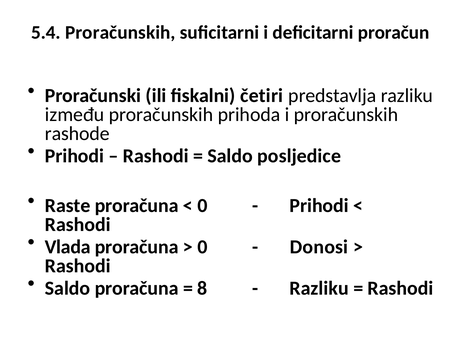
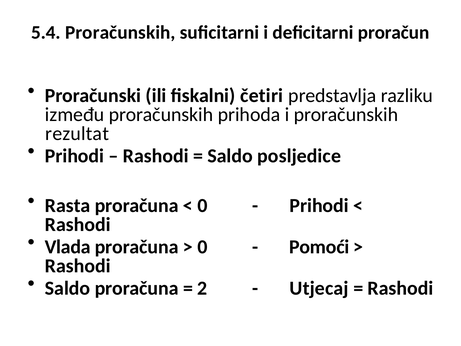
rashode: rashode -> rezultat (77, 134)
Raste: Raste -> Rasta (68, 205)
Donosi: Donosi -> Pomoći (319, 247)
8: 8 -> 2 (202, 288)
Razliku: Razliku -> Utjecaj (319, 288)
